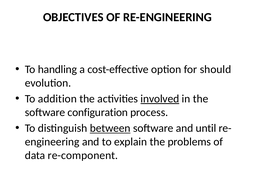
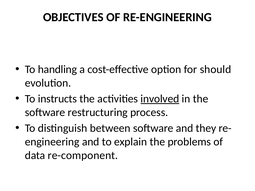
addition: addition -> instructs (57, 99)
configuration: configuration -> restructuring (98, 112)
between underline: present -> none (110, 128)
until: until -> they (206, 128)
